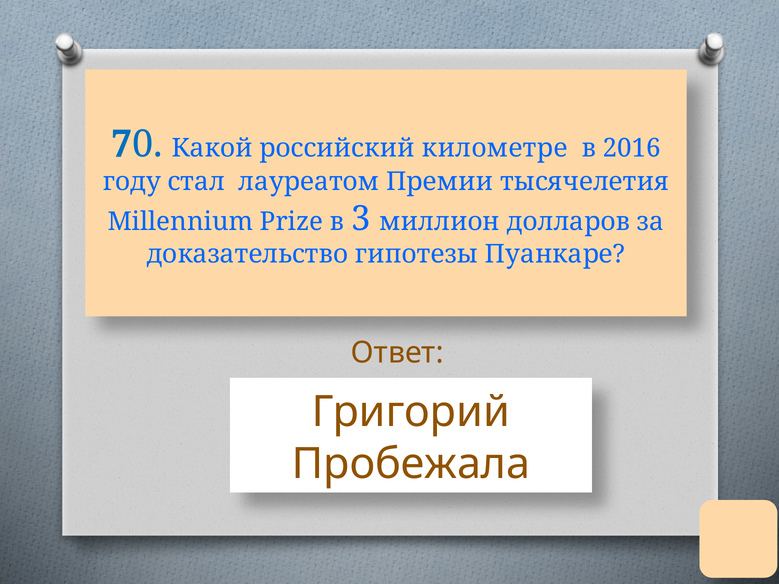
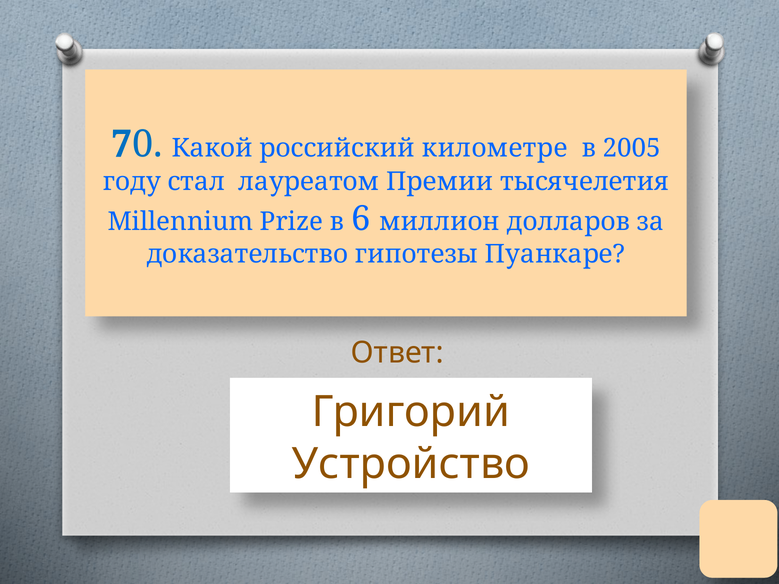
2016: 2016 -> 2005 (632, 148)
3: 3 -> 6 (361, 219)
Пробежала: Пробежала -> Устройство (411, 464)
